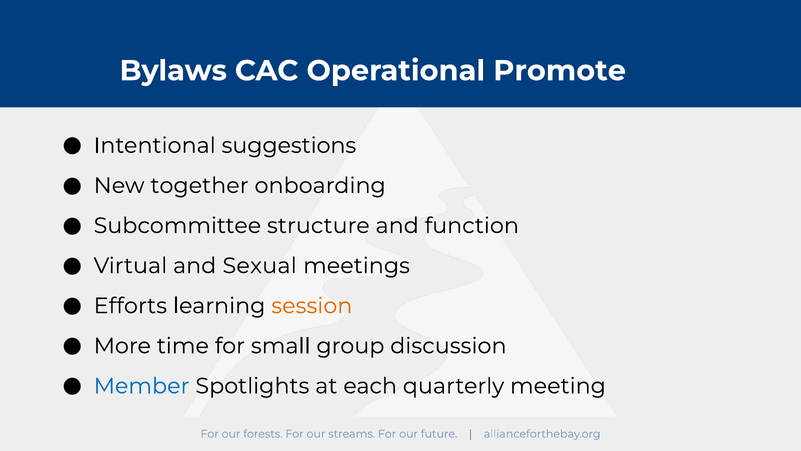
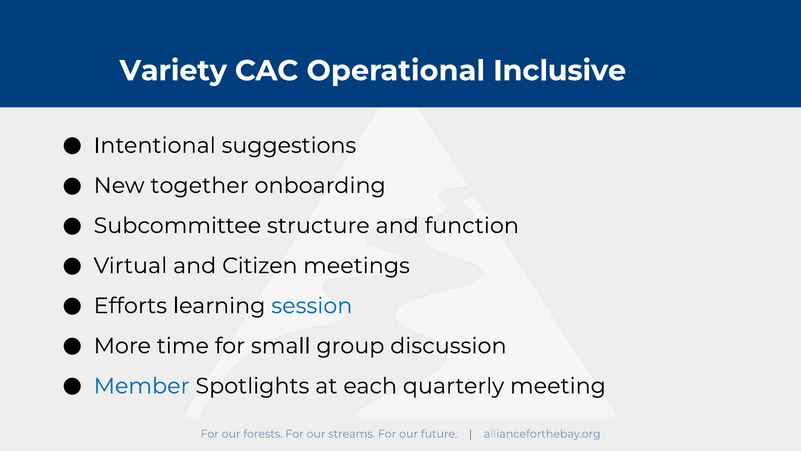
Bylaws: Bylaws -> Variety (173, 71)
Promote: Promote -> Inclusive (560, 71)
Sexual: Sexual -> Citizen (260, 266)
session colour: orange -> blue (312, 306)
